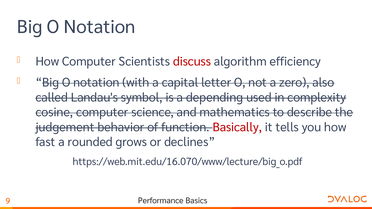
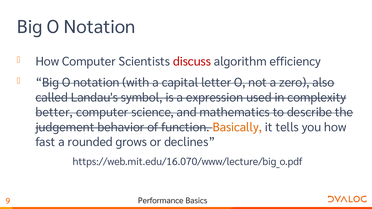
depending: depending -> expression (215, 98)
cosine: cosine -> better (54, 112)
Basically colour: red -> orange (237, 127)
